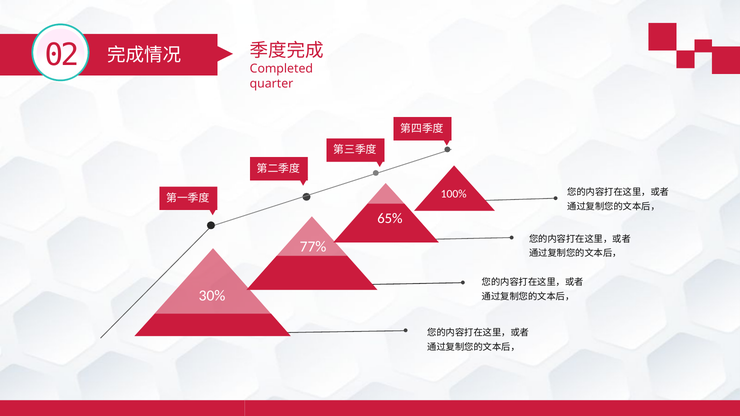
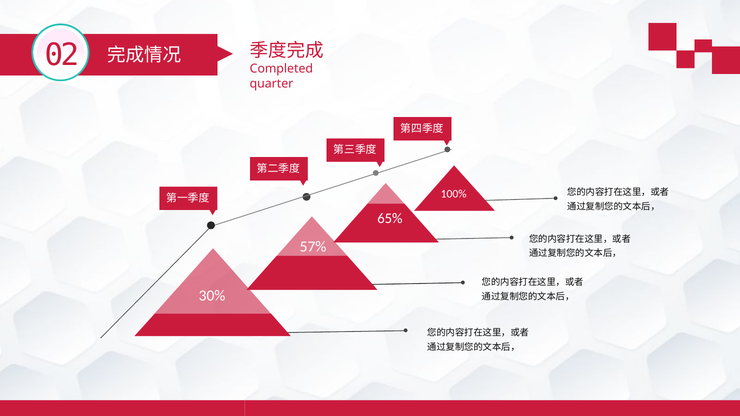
77%: 77% -> 57% (313, 247)
